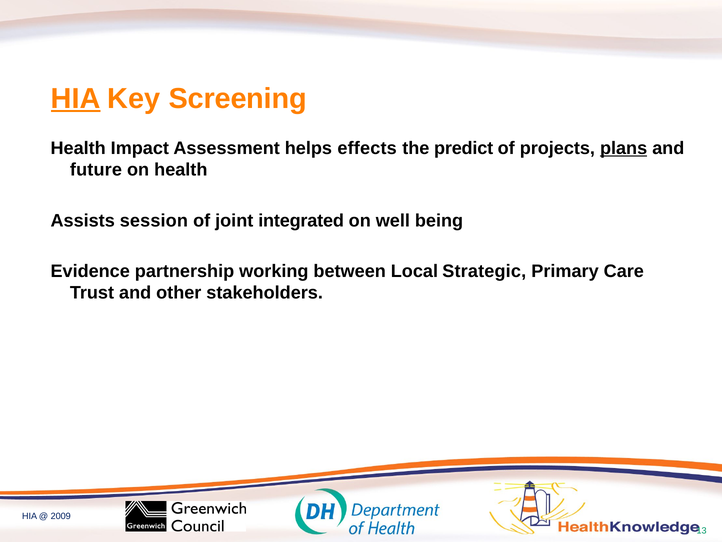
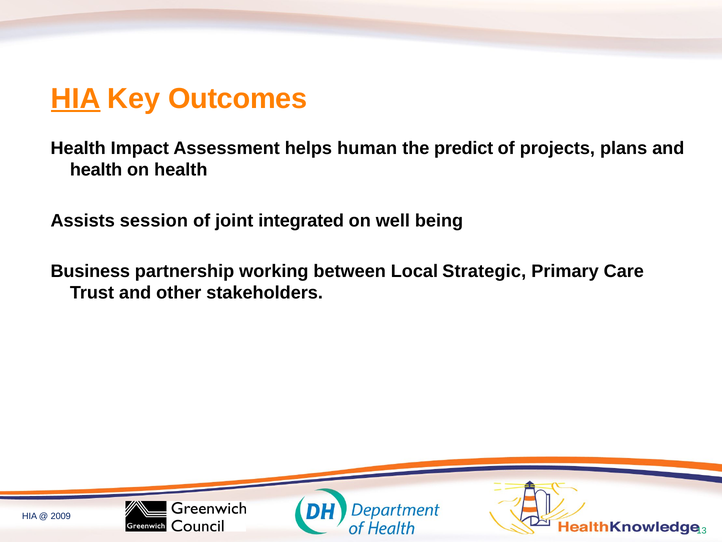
Screening: Screening -> Outcomes (238, 99)
effects: effects -> human (367, 148)
plans underline: present -> none (624, 148)
future: future -> health (96, 170)
Evidence: Evidence -> Business (90, 271)
